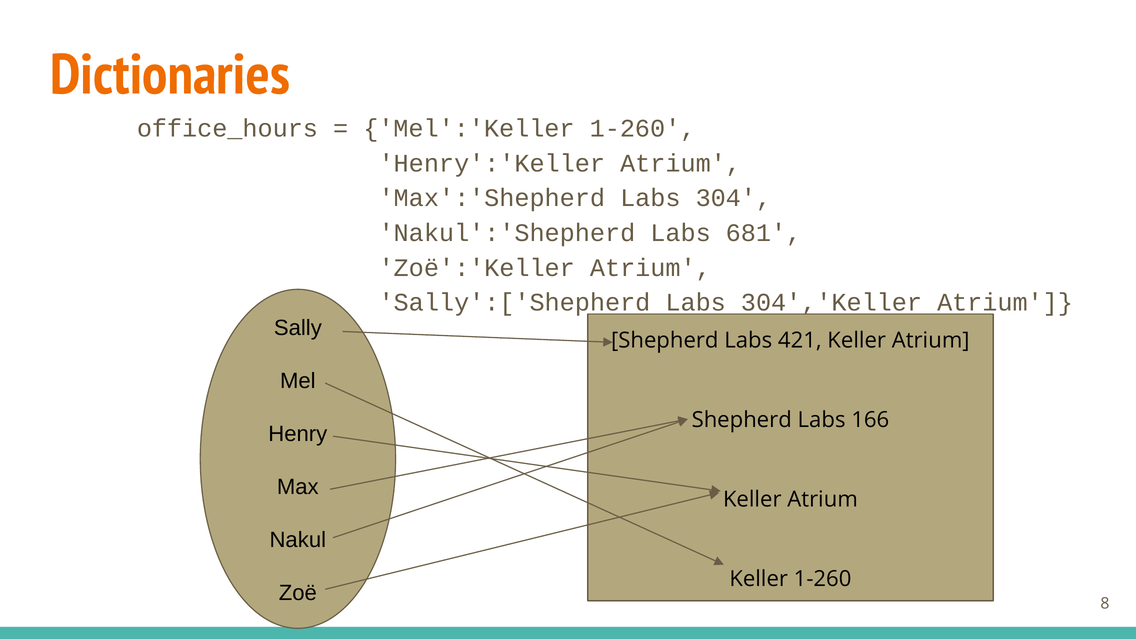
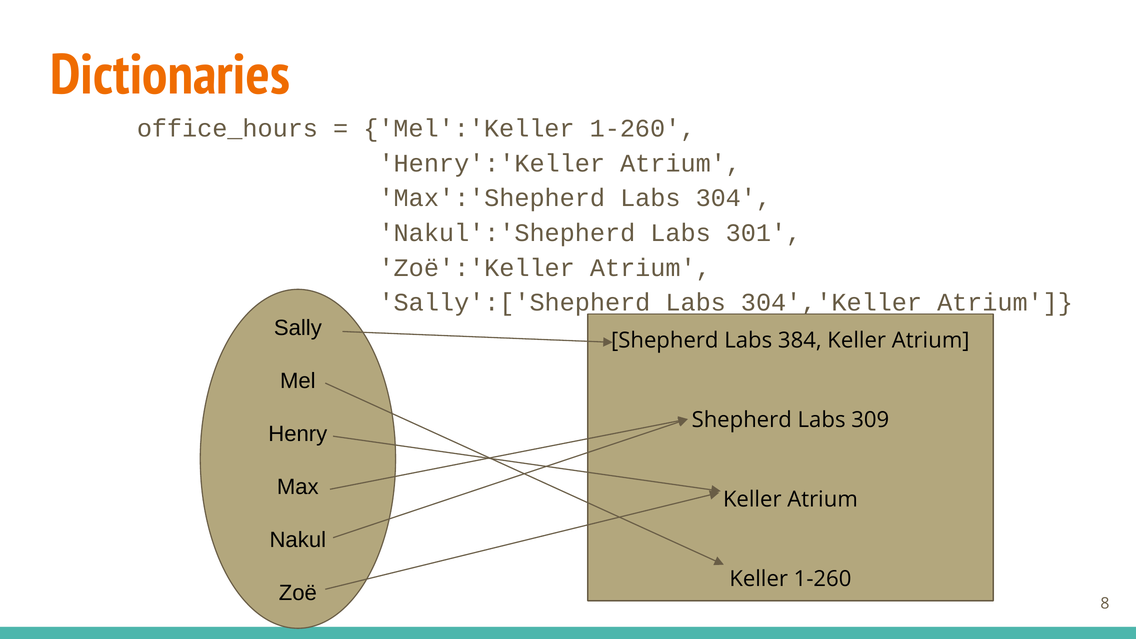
681: 681 -> 301 (764, 233)
421: 421 -> 384 (800, 340)
166: 166 -> 309 (870, 420)
